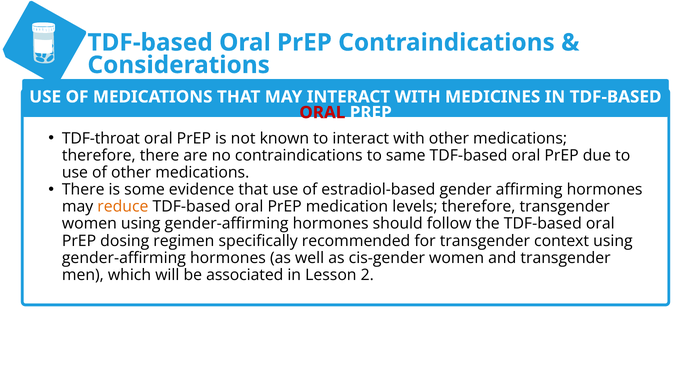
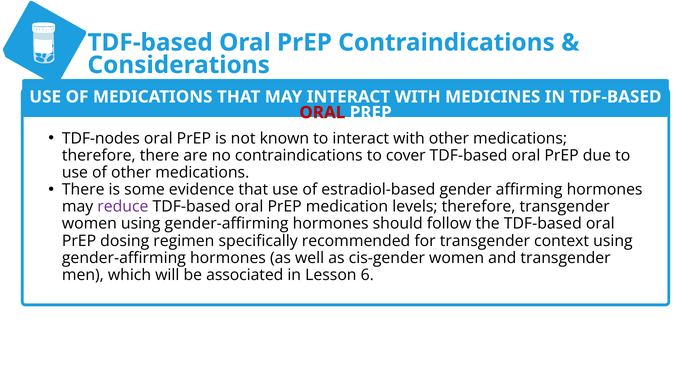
TDF-throat: TDF-throat -> TDF-nodes (101, 139)
same: same -> cover (406, 156)
reduce colour: orange -> purple (123, 207)
2: 2 -> 6 (367, 275)
